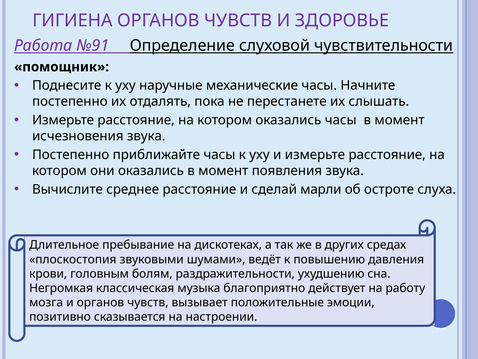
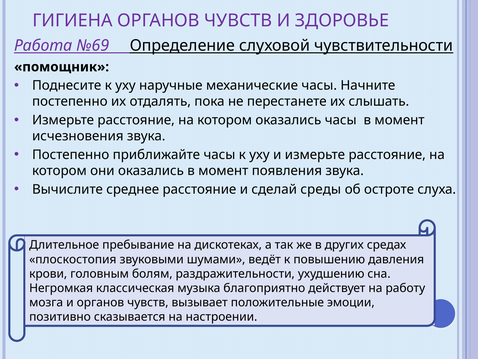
№91: №91 -> №69 (93, 46)
марли: марли -> среды (321, 189)
